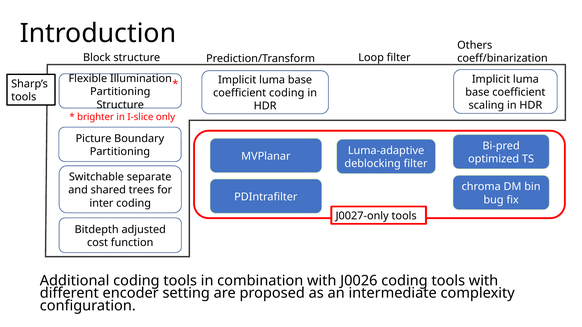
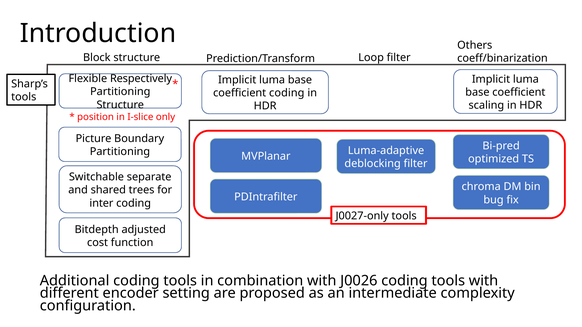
Illumination: Illumination -> Respectively (141, 79)
brighter: brighter -> position (95, 117)
